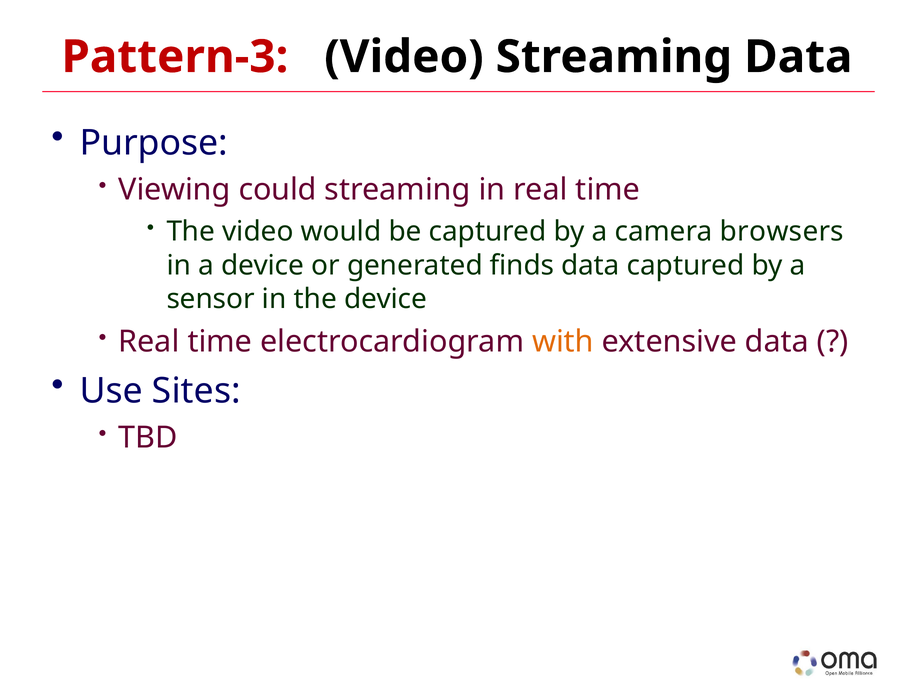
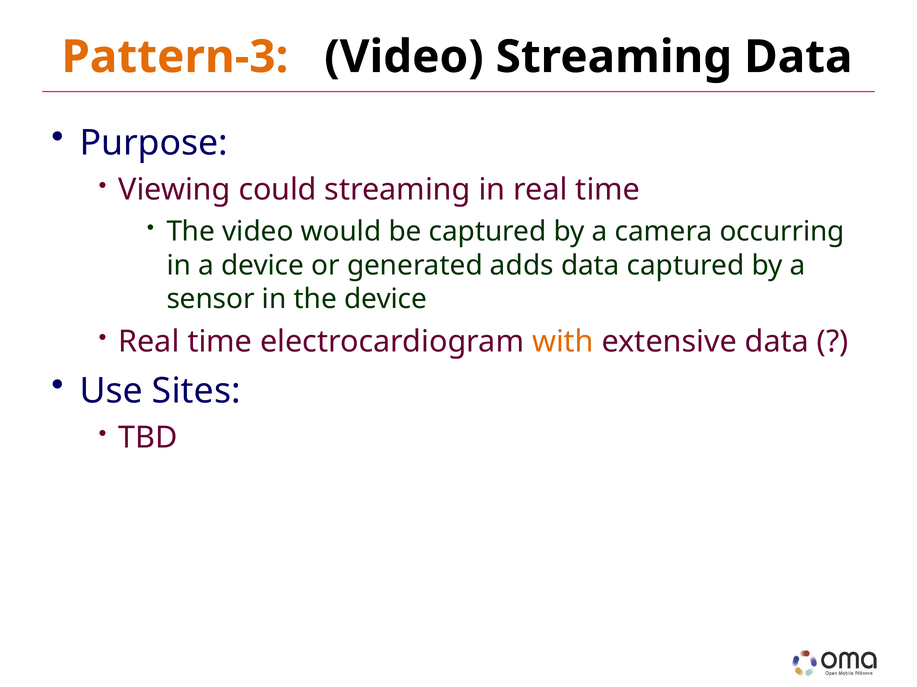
Pattern-3 colour: red -> orange (175, 57)
browsers: browsers -> occurring (782, 232)
finds: finds -> adds (522, 266)
